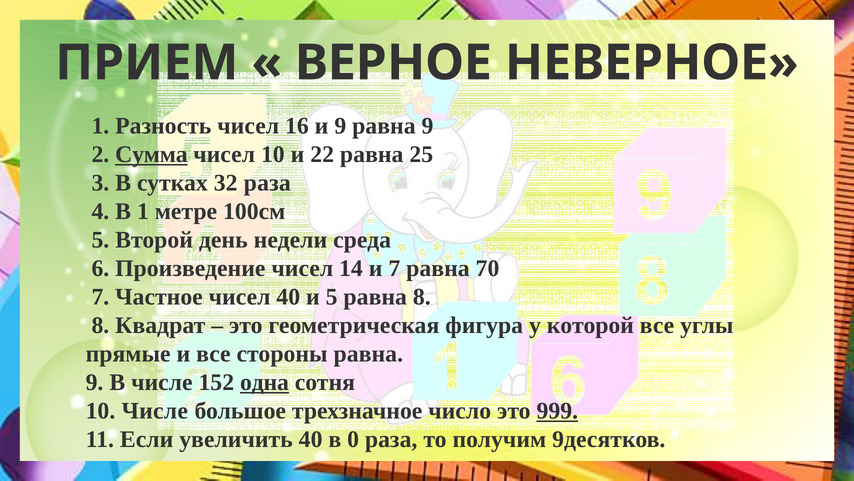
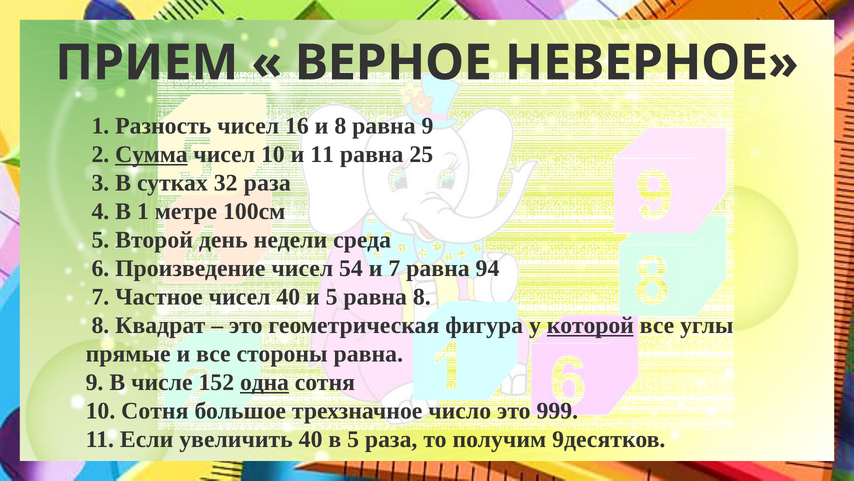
и 9: 9 -> 8 (340, 126)
и 22: 22 -> 11 (322, 154)
14: 14 -> 54 (351, 268)
70: 70 -> 94 (488, 268)
которой underline: none -> present (590, 325)
10 Числе: Числе -> Сотня (155, 411)
999 underline: present -> none (557, 411)
в 0: 0 -> 5 (353, 439)
